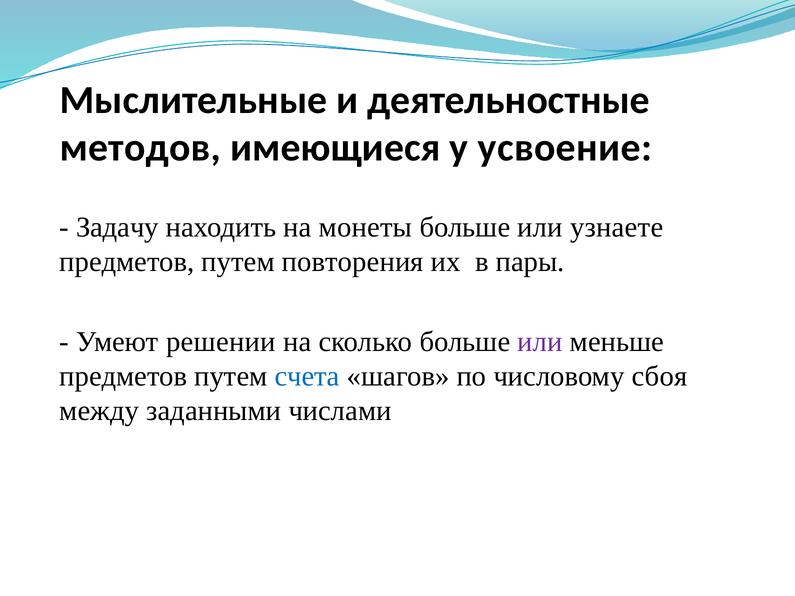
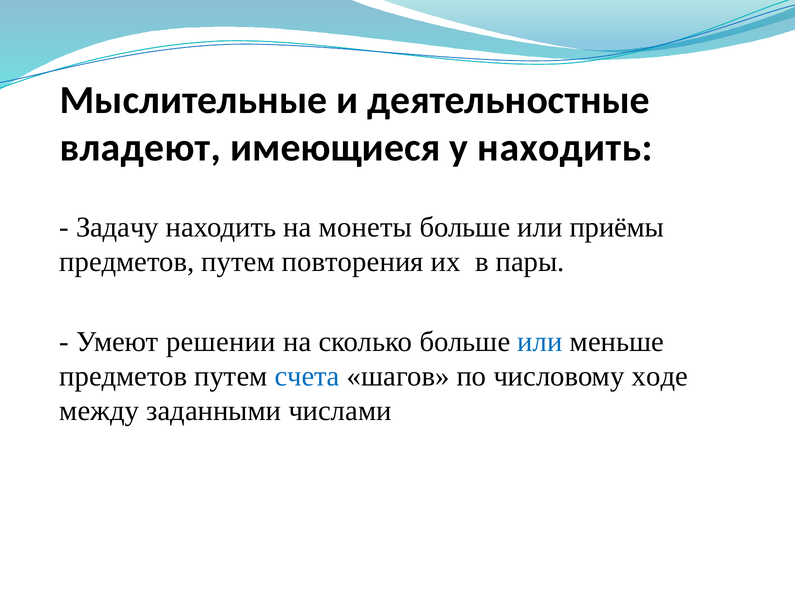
методов: методов -> владеют (140, 148)
у усвоение: усвоение -> находить (565, 148)
узнаете: узнаете -> приёмы (617, 227)
или colour: purple -> blue (540, 342)
cбоя: cбоя -> ходе (660, 377)
